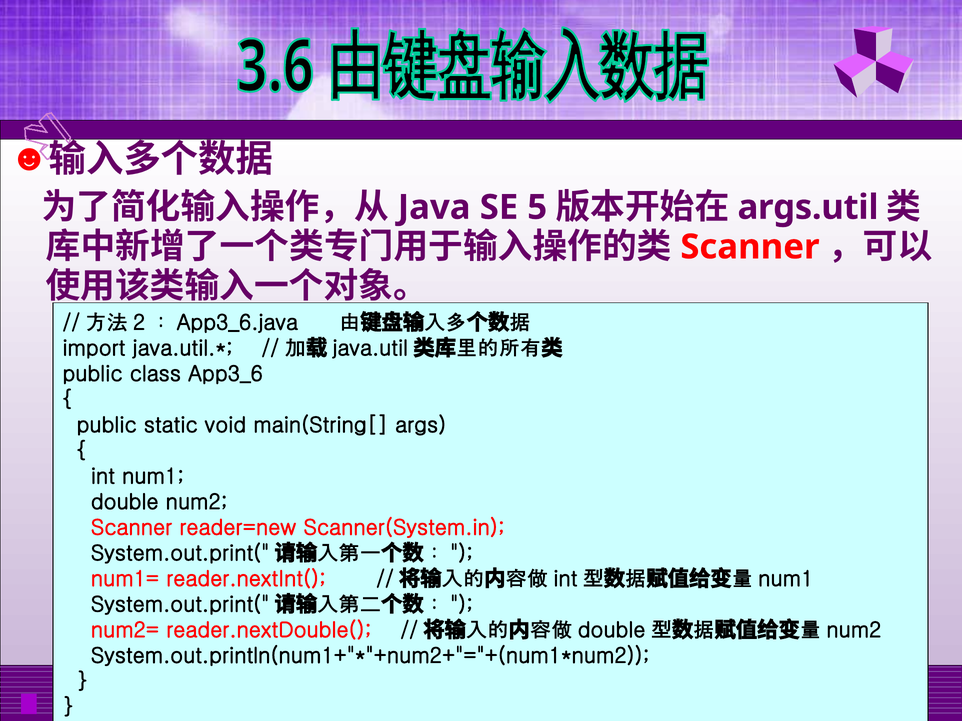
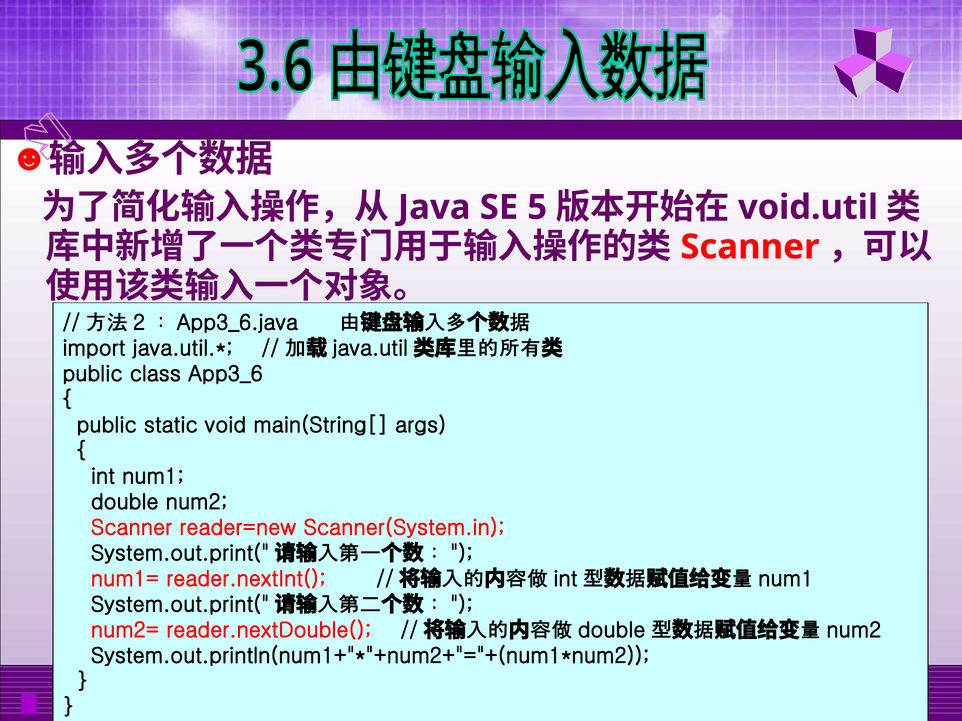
args.util: args.util -> void.util (808, 208)
